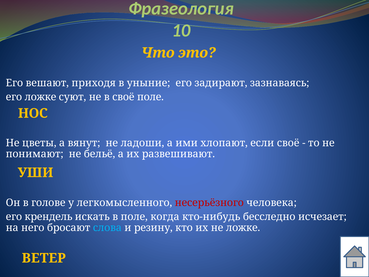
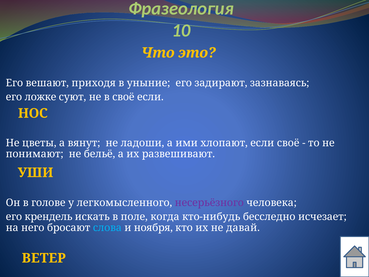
своё поле: поле -> если (150, 97)
несерьёзного colour: red -> purple (209, 203)
резину: резину -> ноября (153, 228)
не ложке: ложке -> давай (243, 228)
